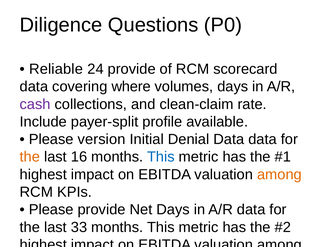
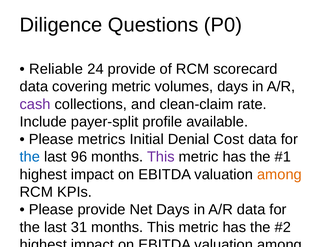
covering where: where -> metric (131, 87)
version: version -> metrics (102, 139)
Denial Data: Data -> Cost (229, 139)
the colour: orange -> blue (30, 157)
16: 16 -> 96 (79, 157)
This colour: blue -> purple (161, 157)
33: 33 -> 31 (79, 227)
